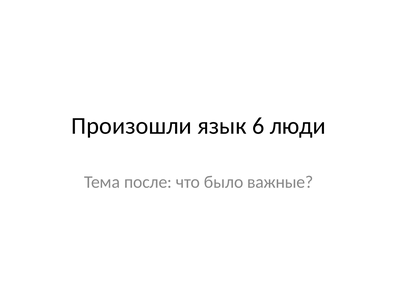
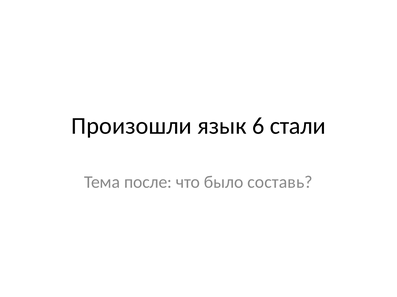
люди: люди -> стали (298, 126)
важные: важные -> составь (280, 183)
